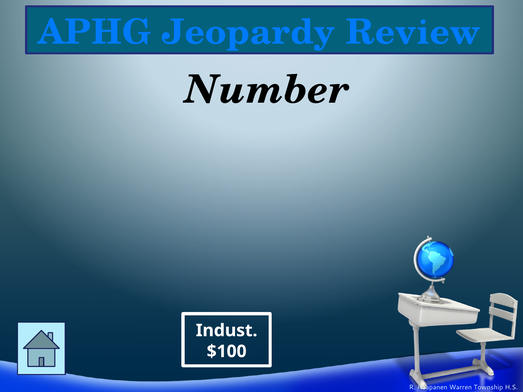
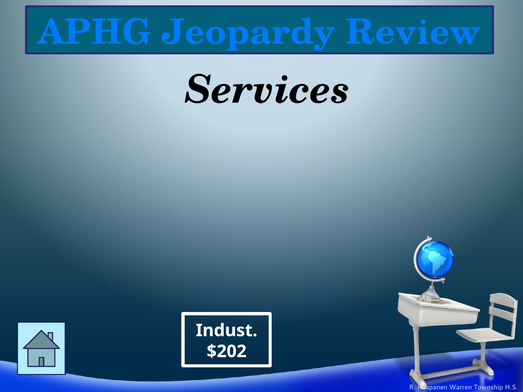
Number: Number -> Services (267, 90)
$100: $100 -> $202 (227, 352)
